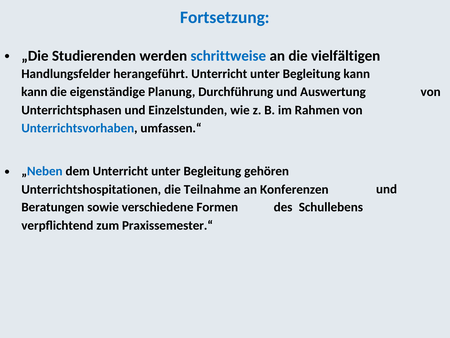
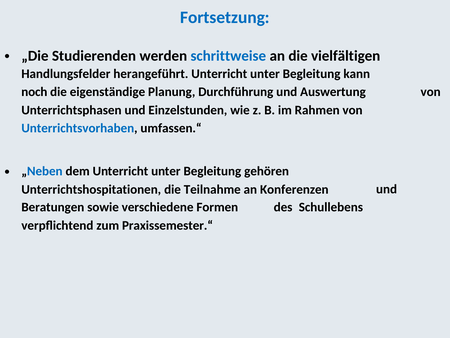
kann: kann -> noch (34, 92)
